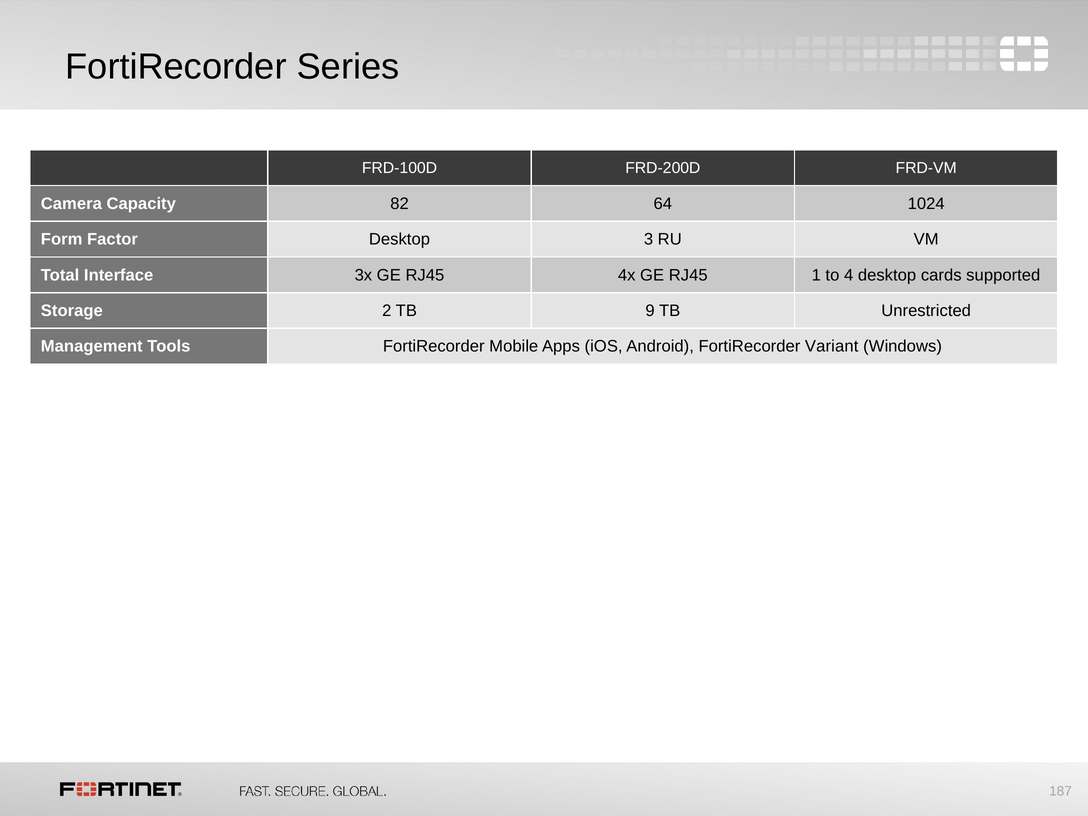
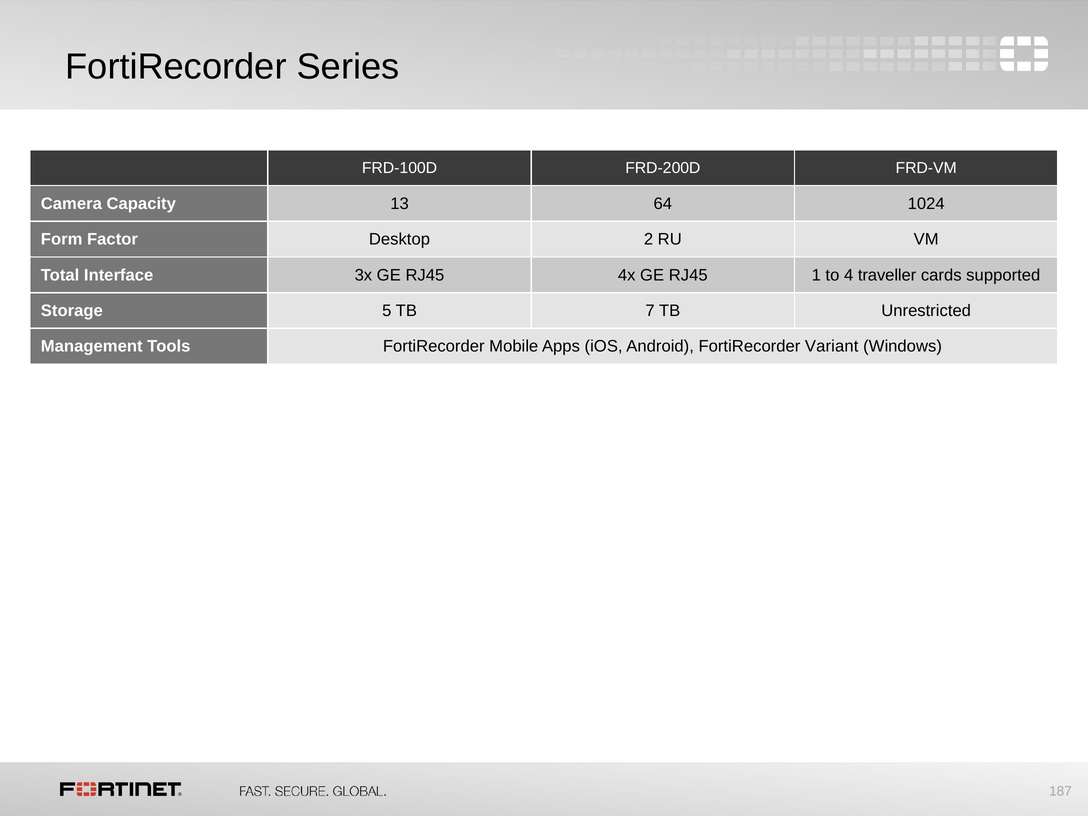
82: 82 -> 13 (400, 204)
3: 3 -> 2 (649, 239)
4 desktop: desktop -> traveller (887, 275)
2: 2 -> 5 (387, 311)
9: 9 -> 7 (650, 311)
